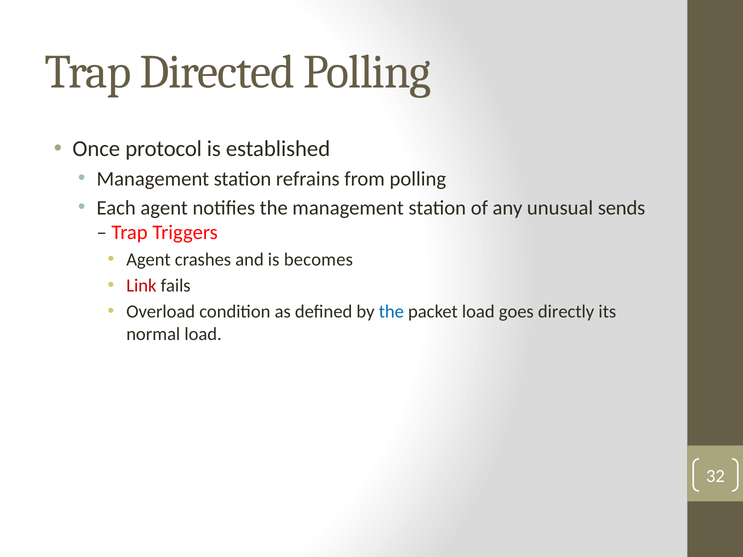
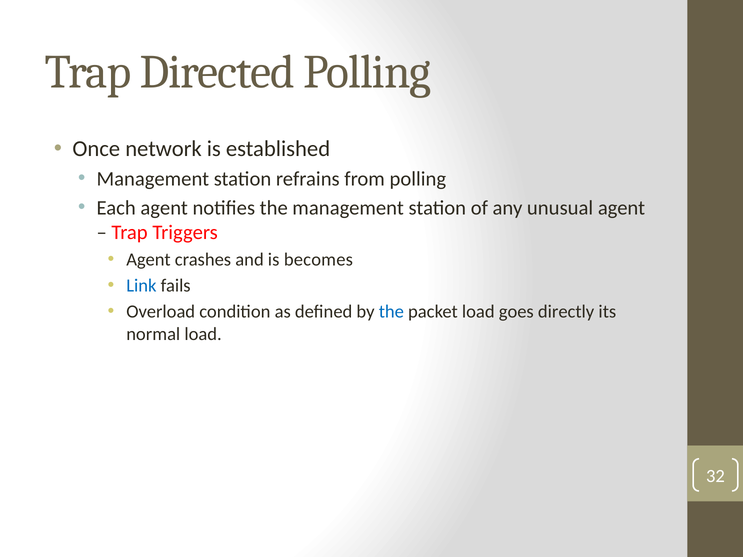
protocol: protocol -> network (164, 149)
unusual sends: sends -> agent (622, 208)
Link colour: red -> blue (141, 286)
